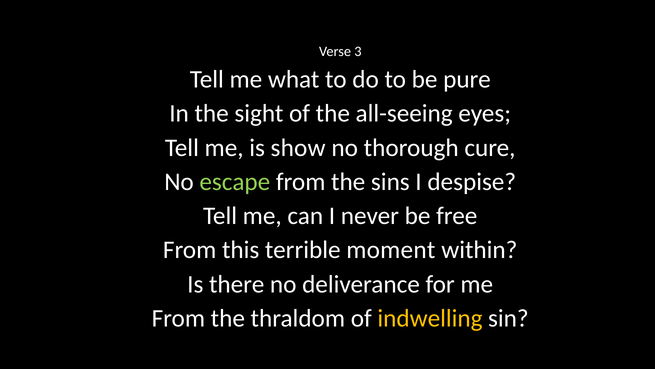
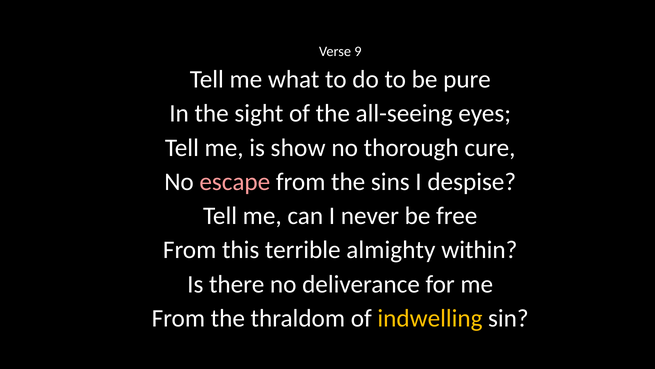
3: 3 -> 9 (358, 51)
escape colour: light green -> pink (235, 182)
moment: moment -> almighty (391, 250)
